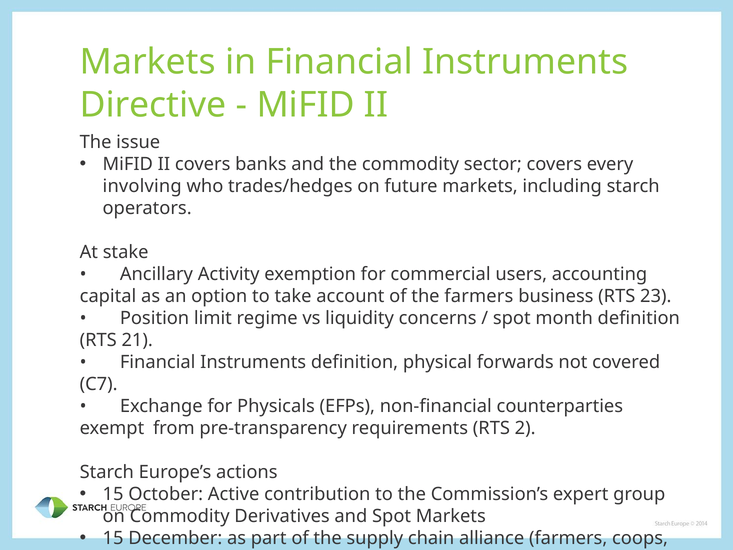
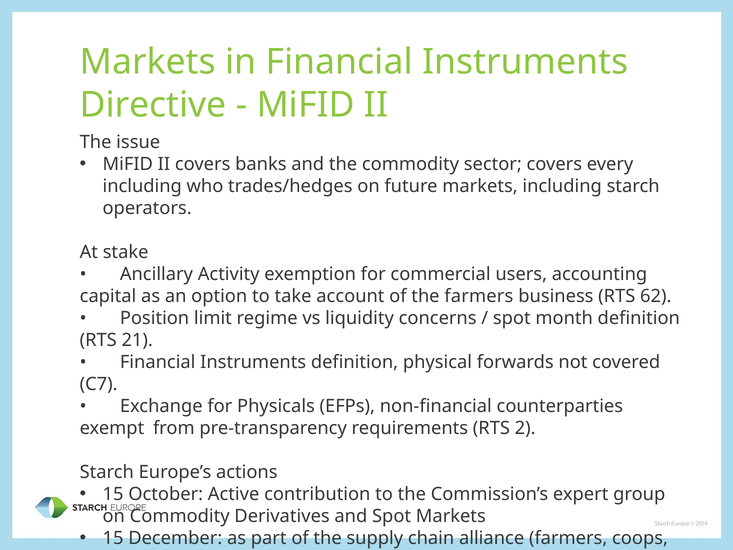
involving: involving -> including (142, 186)
23: 23 -> 62 (656, 296)
